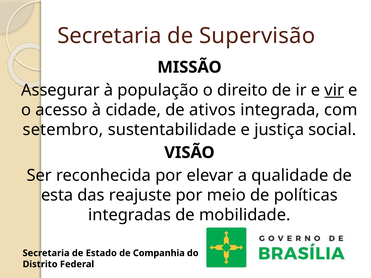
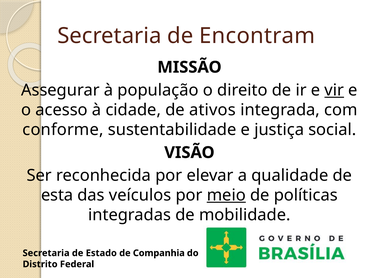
Supervisão: Supervisão -> Encontram (257, 36)
setembro: setembro -> conforme (63, 130)
reajuste: reajuste -> veículos (140, 195)
meio underline: none -> present (226, 195)
